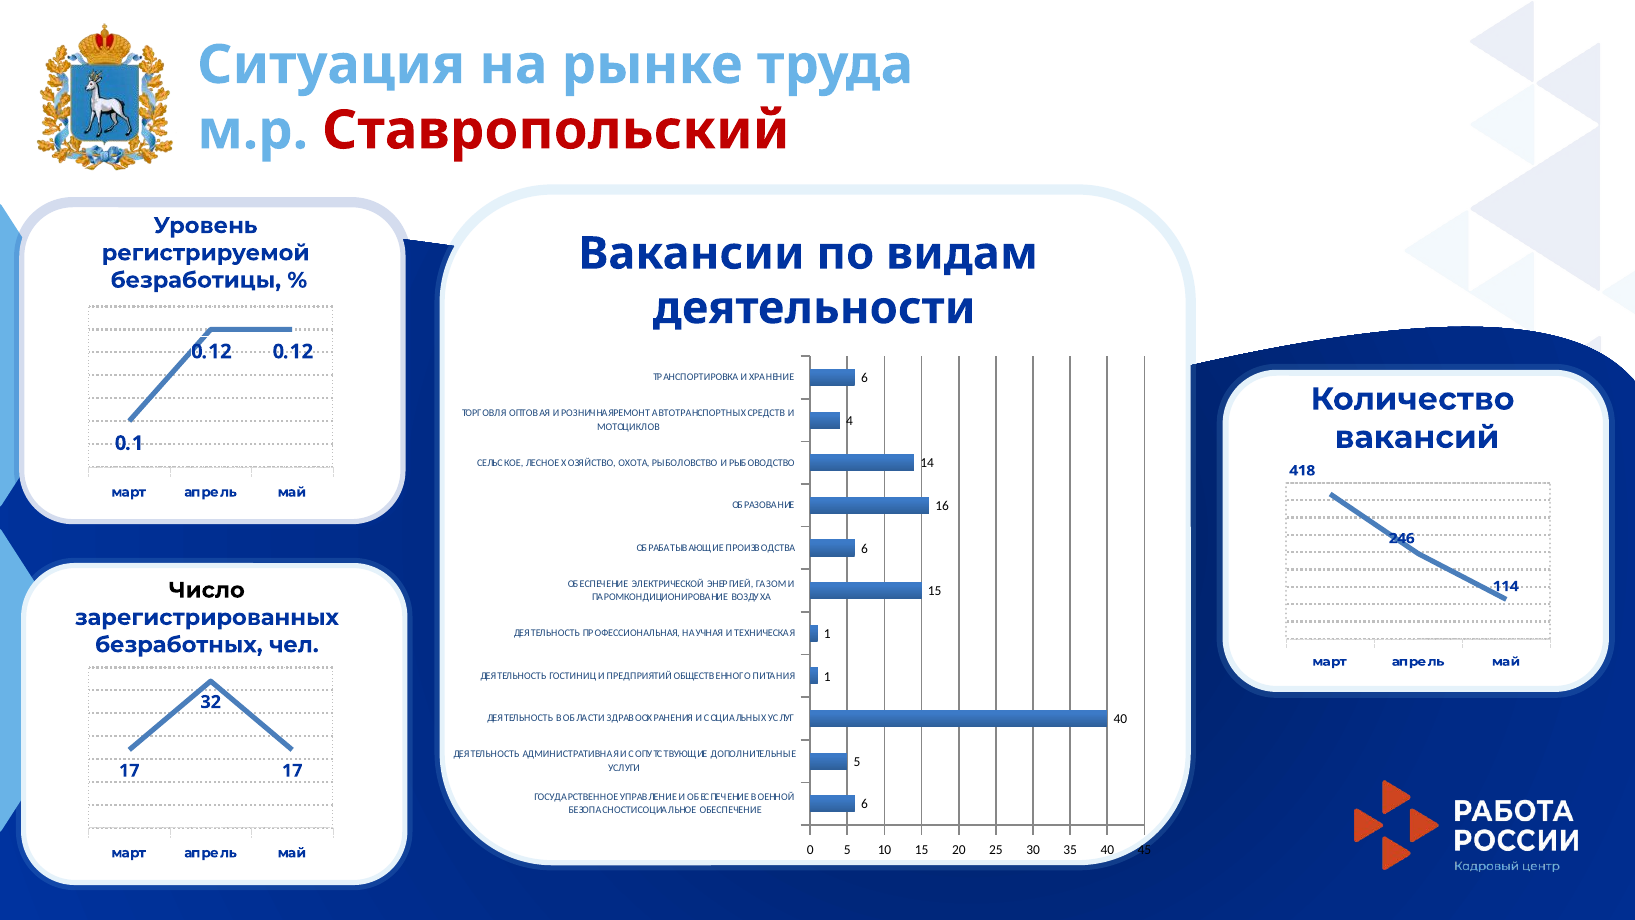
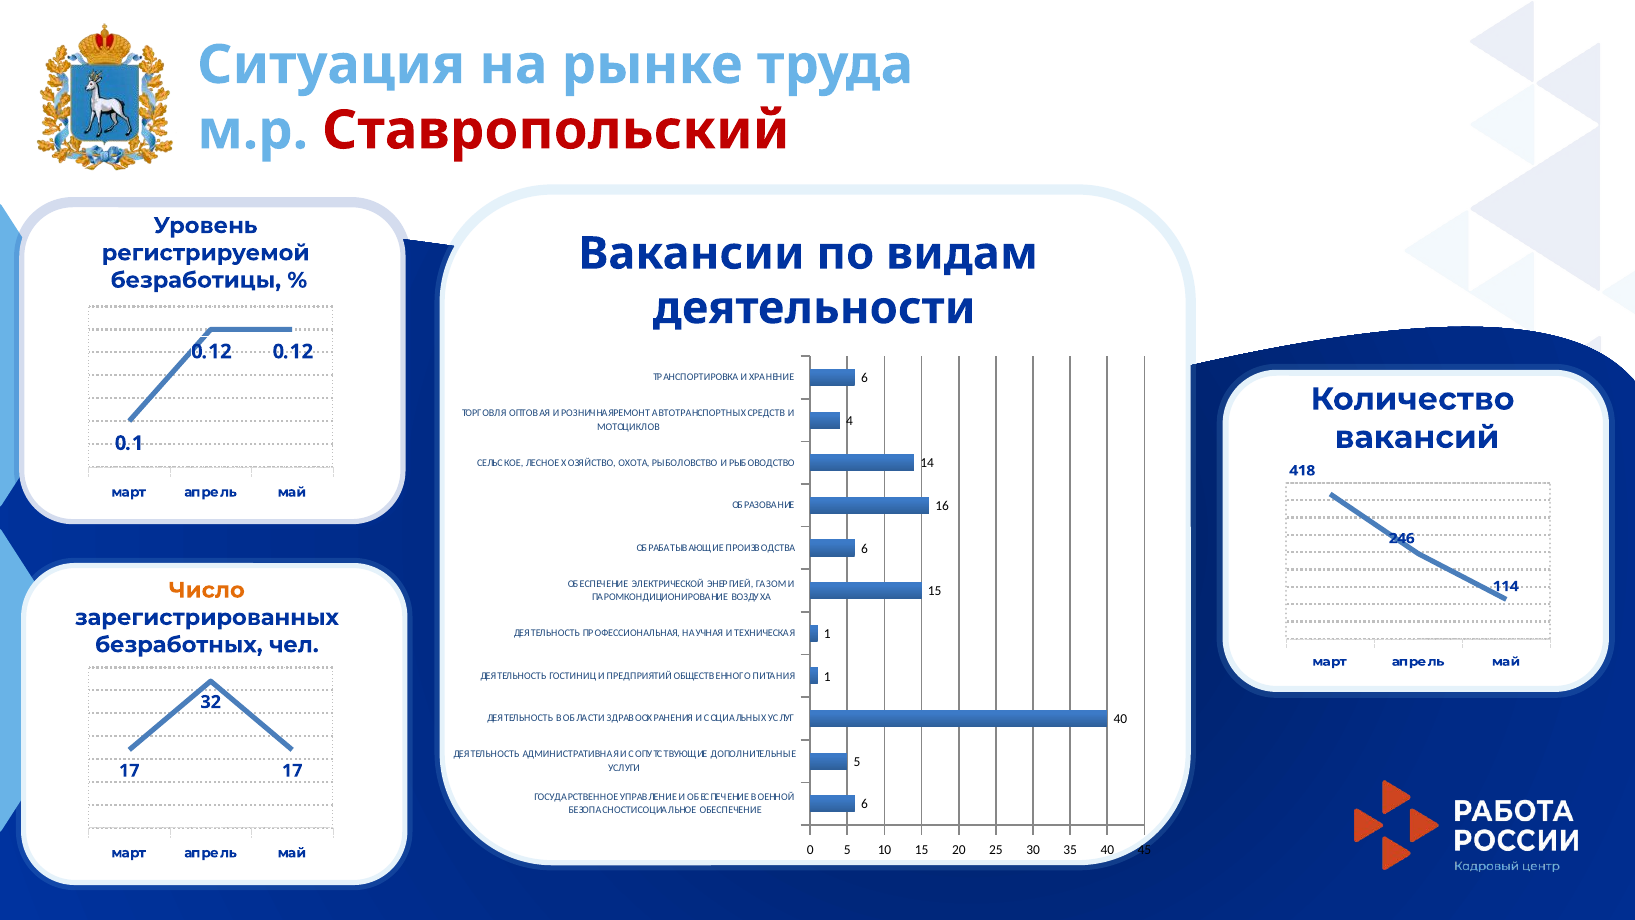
Число colour: black -> orange (207, 590)
